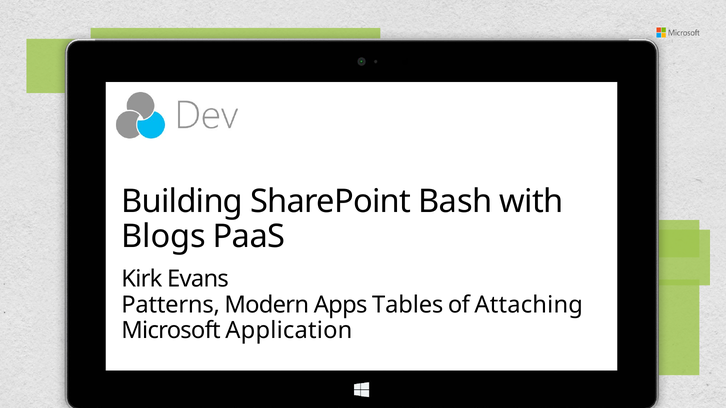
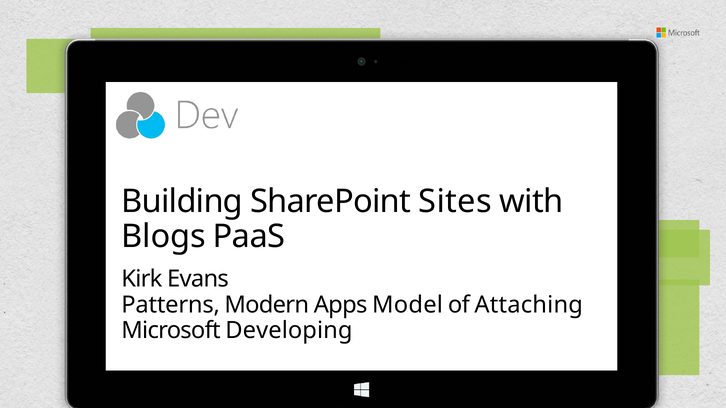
Bash: Bash -> Sites (455, 201)
Tables: Tables -> Model (408, 305)
Application: Application -> Developing (289, 331)
